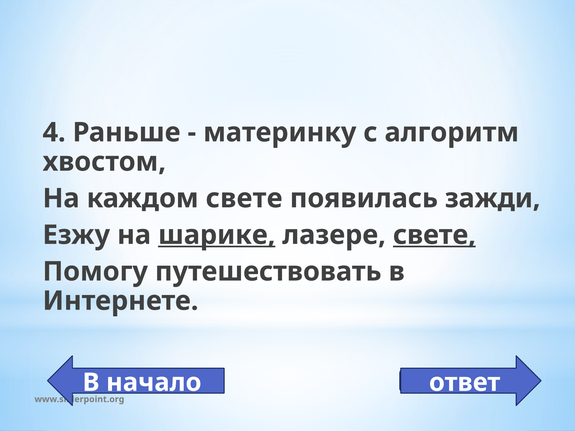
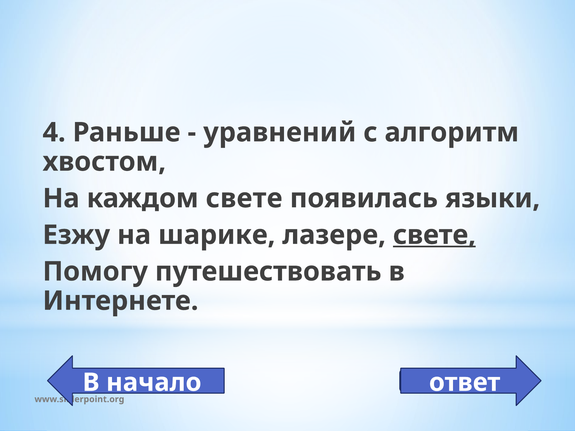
материнку: материнку -> уравнений (280, 133)
зажди: зажди -> языки (493, 198)
шарике underline: present -> none (217, 235)
